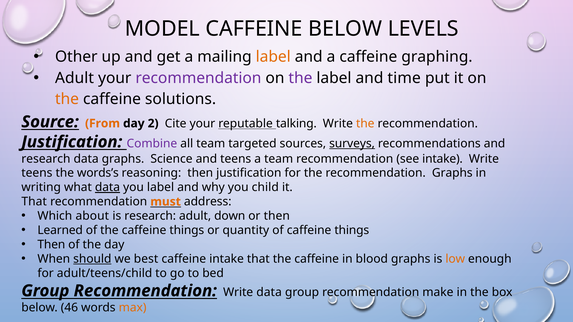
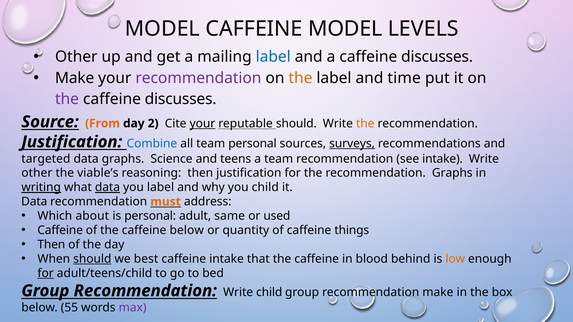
CAFFEINE BELOW: BELOW -> MODEL (345, 29)
label colour: orange -> blue (273, 57)
a caffeine graphing: graphing -> discusses (437, 57)
Adult: Adult -> Make (75, 78)
the colour: purple -> orange (300, 78)
the colour: orange -> purple (67, 99)
solutions: solutions -> discusses (181, 99)
your underline: none -> present (202, 124)
reputable talking: talking -> should (296, 124)
Combine colour: purple -> blue (152, 144)
team targeted: targeted -> personal (252, 144)
research: research -> targeted (46, 159)
teens: teens -> other (37, 173)
words’s: words’s -> viable’s (98, 173)
writing underline: none -> present (41, 188)
That: That -> Data (34, 202)
is research: research -> personal (150, 216)
down: down -> same (230, 216)
or then: then -> used (277, 216)
Learned: Learned -> Caffeine (60, 231)
the caffeine things: things -> below (187, 231)
blood graphs: graphs -> behind (411, 259)
for underline: none -> present (46, 274)
Write data: data -> child (269, 293)
46: 46 -> 55 (69, 308)
max colour: orange -> purple (133, 308)
